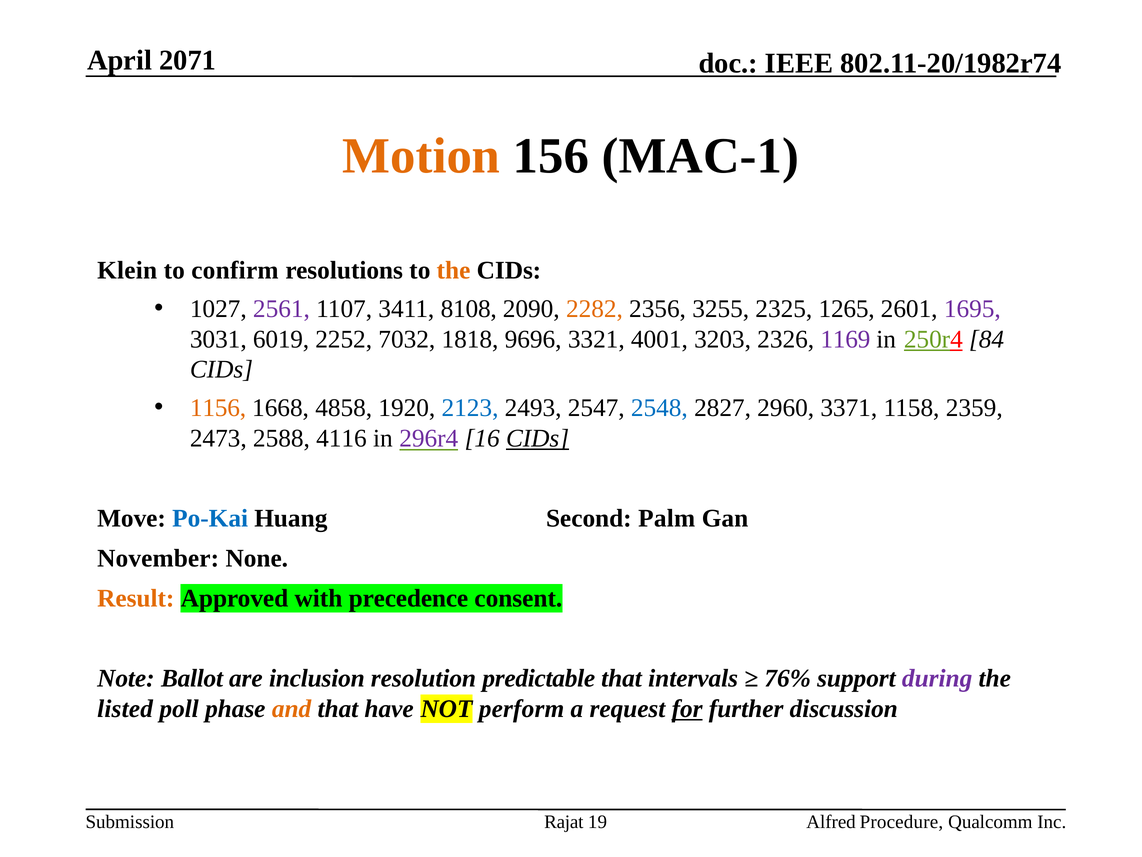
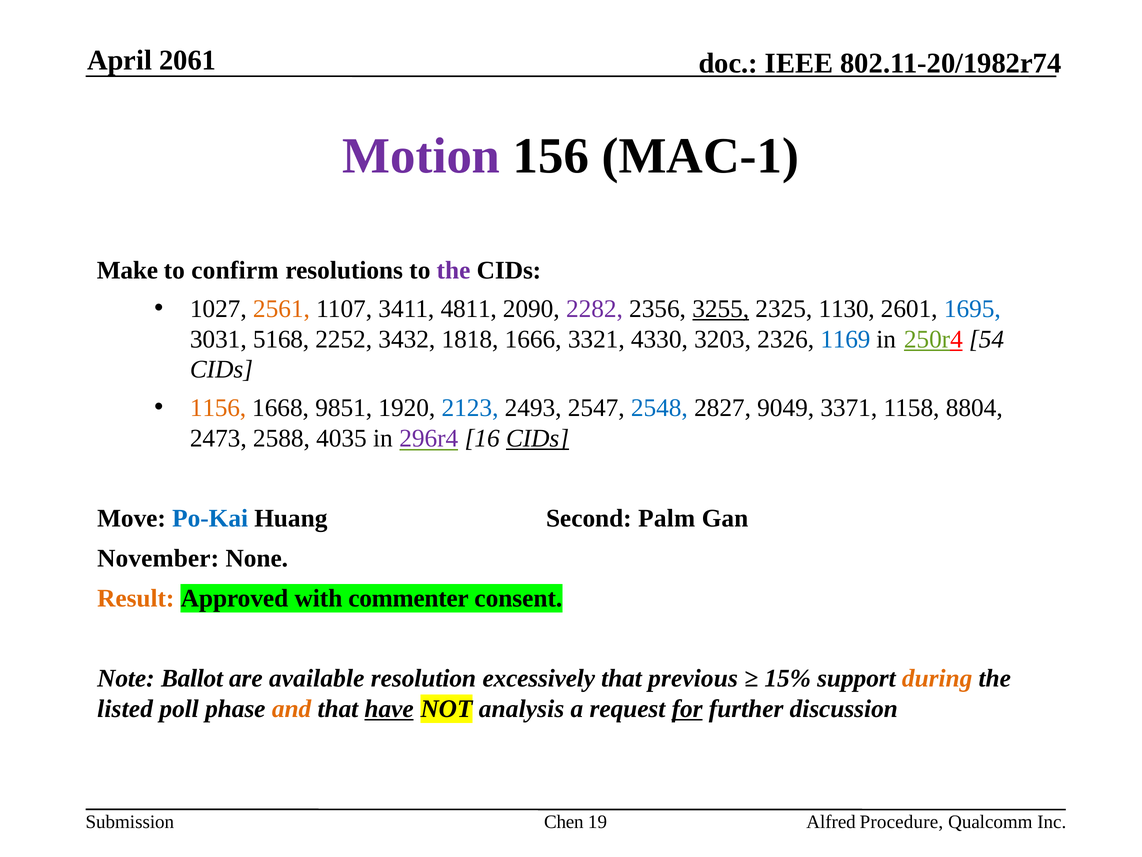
2071: 2071 -> 2061 (188, 61)
Motion colour: orange -> purple (421, 156)
Klein: Klein -> Make (127, 270)
the colour: orange -> purple (453, 270)
2561 colour: purple -> orange (281, 309)
8108: 8108 -> 4811 (469, 309)
2282 colour: orange -> purple (594, 309)
3255 underline: none -> present (721, 309)
1265: 1265 -> 1130 (847, 309)
1695 colour: purple -> blue (972, 309)
6019: 6019 -> 5168 (281, 339)
7032: 7032 -> 3432 (407, 339)
9696: 9696 -> 1666 (533, 339)
4001: 4001 -> 4330 (659, 339)
1169 colour: purple -> blue (845, 339)
84: 84 -> 54 (987, 339)
4858: 4858 -> 9851 (344, 408)
2960: 2960 -> 9049 (786, 408)
2359: 2359 -> 8804 (974, 408)
4116: 4116 -> 4035 (342, 438)
precedence: precedence -> commenter (409, 598)
inclusion: inclusion -> available (317, 678)
predictable: predictable -> excessively (539, 678)
intervals: intervals -> previous (693, 678)
76%: 76% -> 15% (788, 678)
during colour: purple -> orange (937, 678)
have underline: none -> present (389, 708)
perform: perform -> analysis (522, 708)
Rajat: Rajat -> Chen (564, 821)
